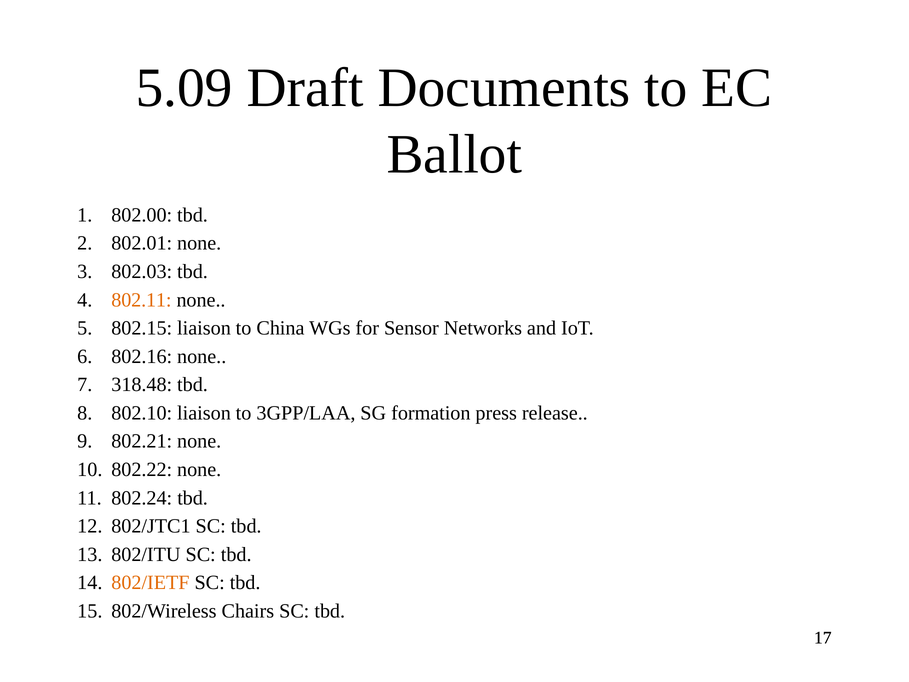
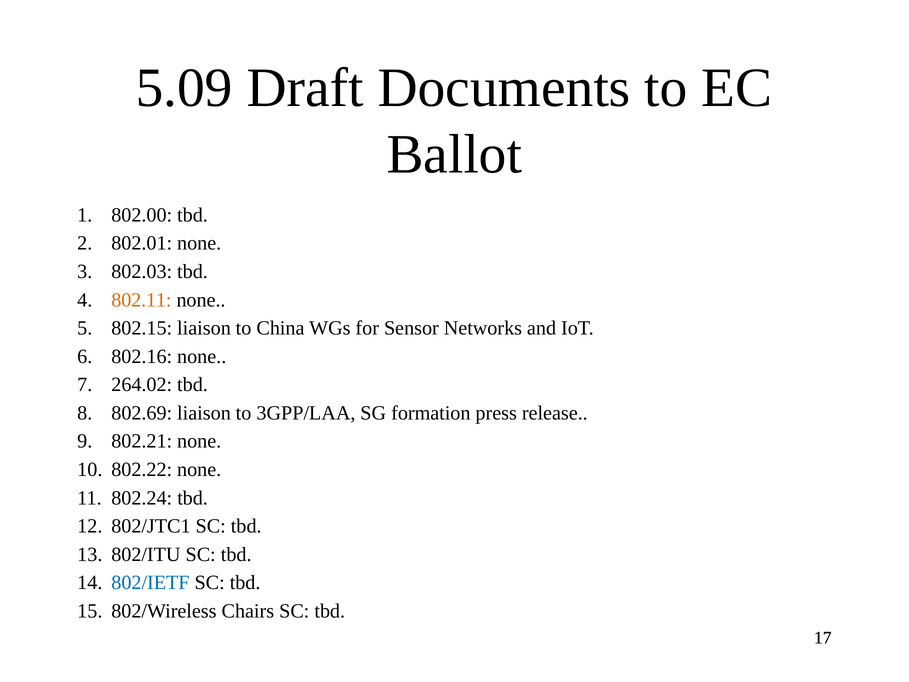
318.48: 318.48 -> 264.02 (142, 385)
802.10: 802.10 -> 802.69 (142, 413)
802/IETF colour: orange -> blue (150, 583)
